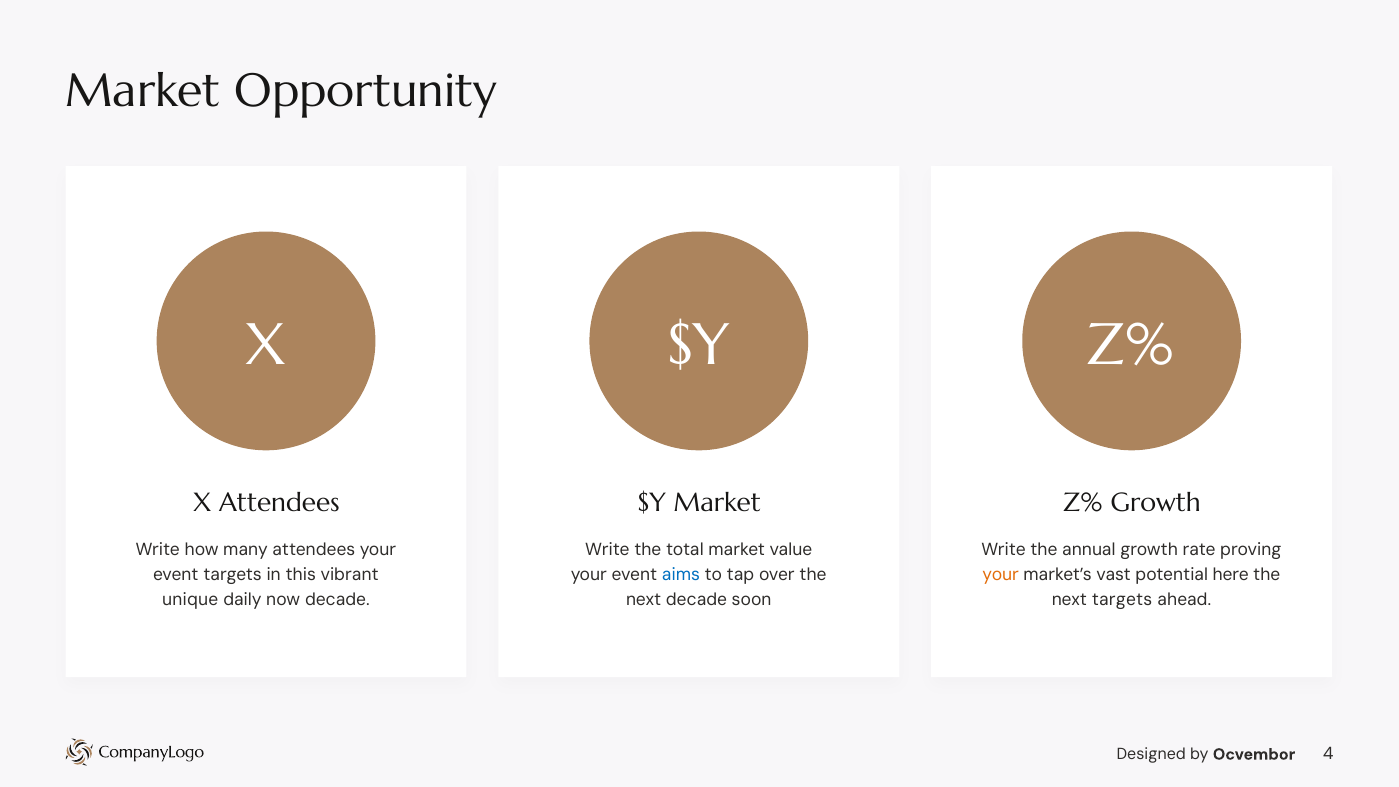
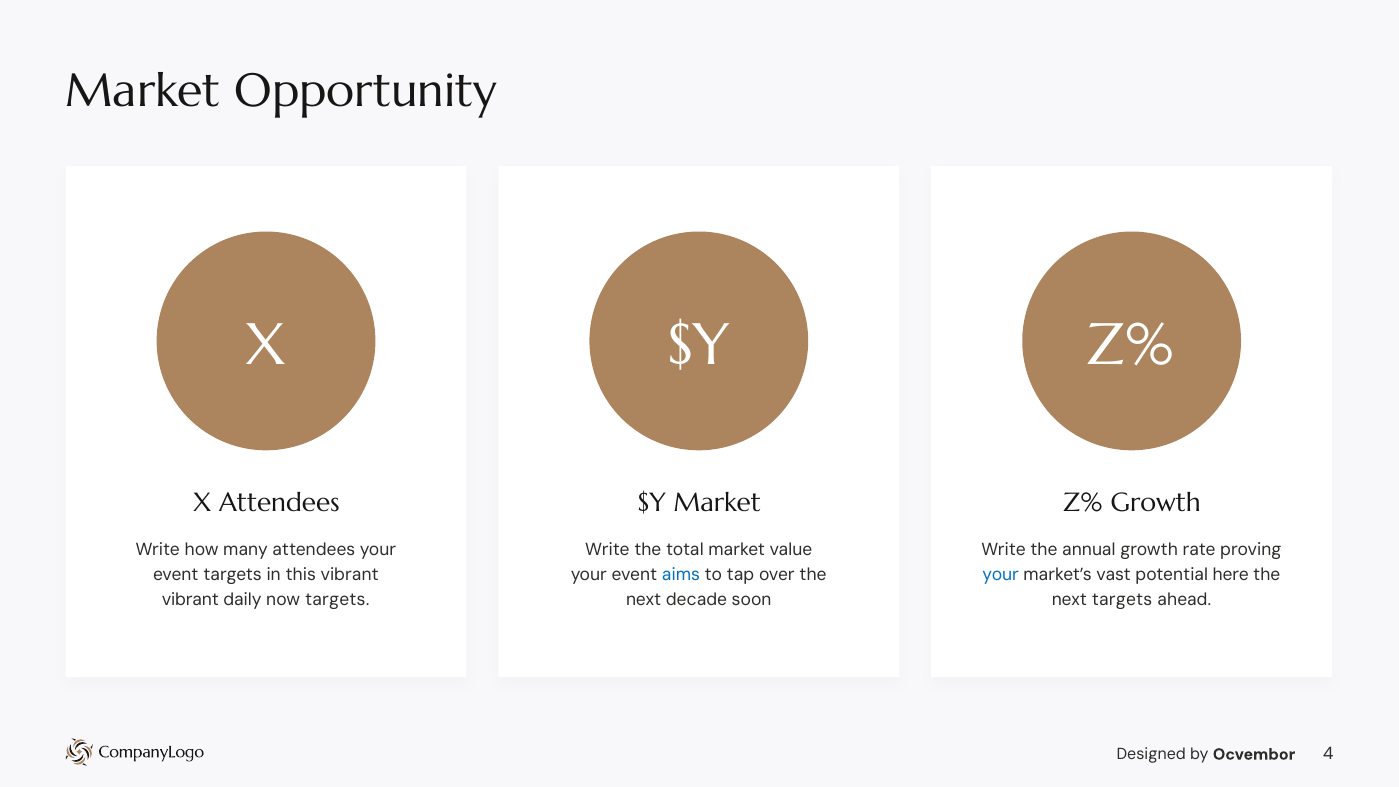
your colour: orange -> blue (1001, 575)
unique: unique -> vibrant (190, 600)
now decade: decade -> targets (337, 600)
